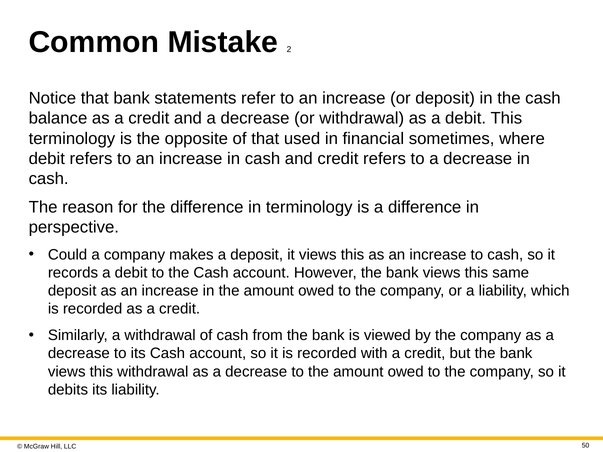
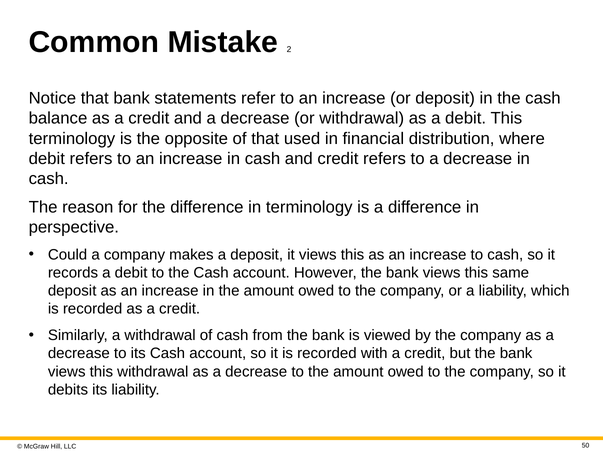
sometimes: sometimes -> distribution (452, 139)
